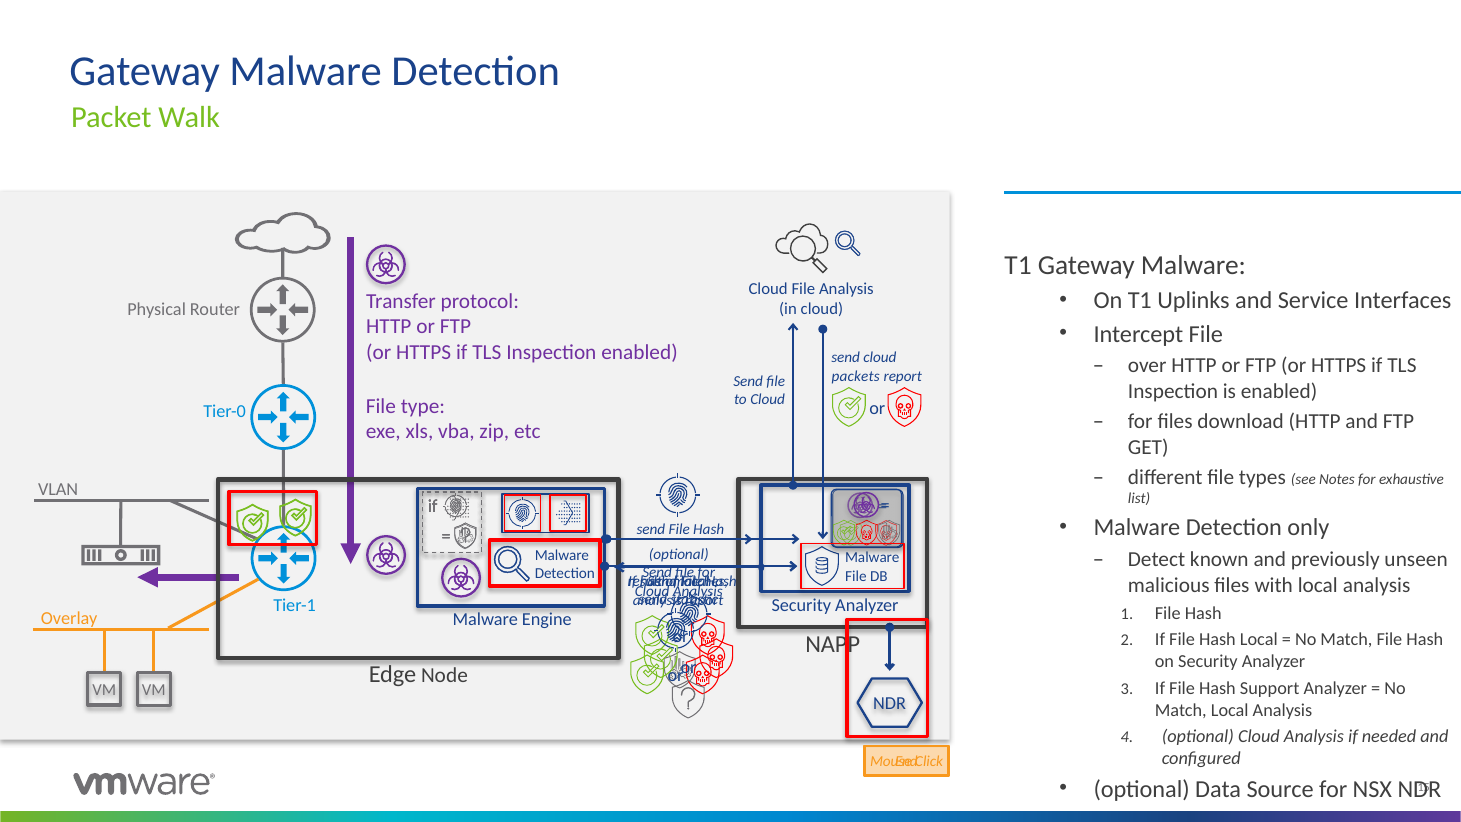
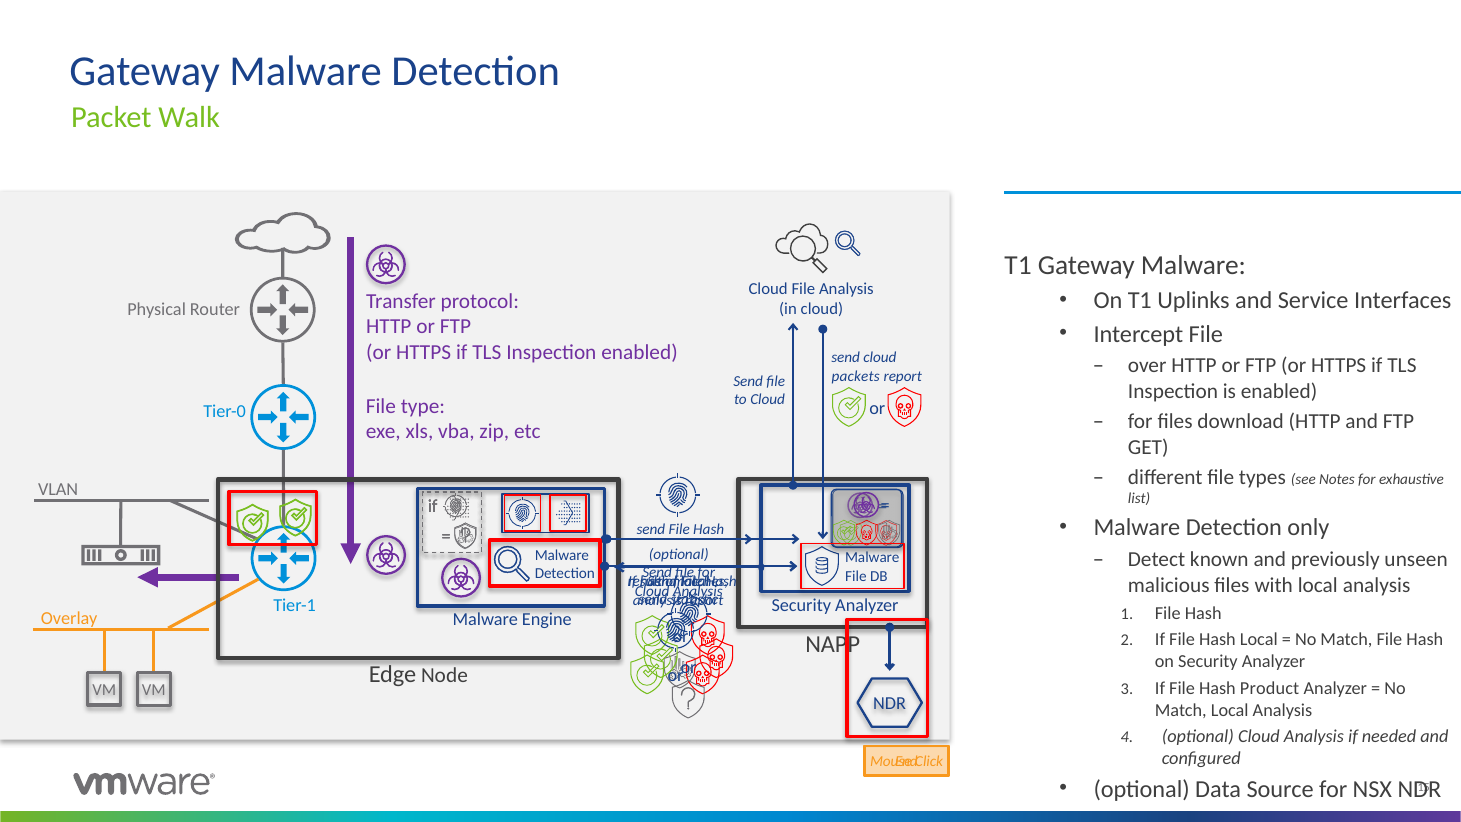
Support: Support -> Product (1270, 688)
